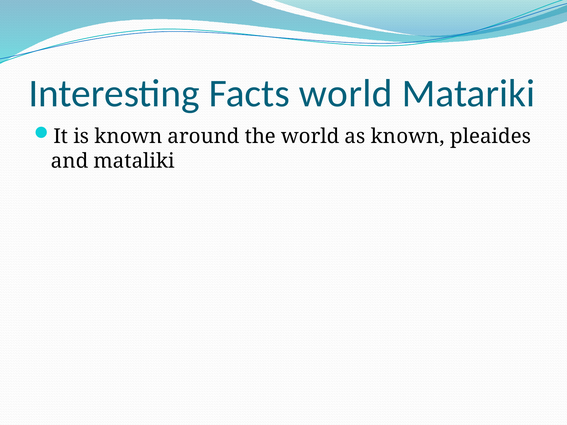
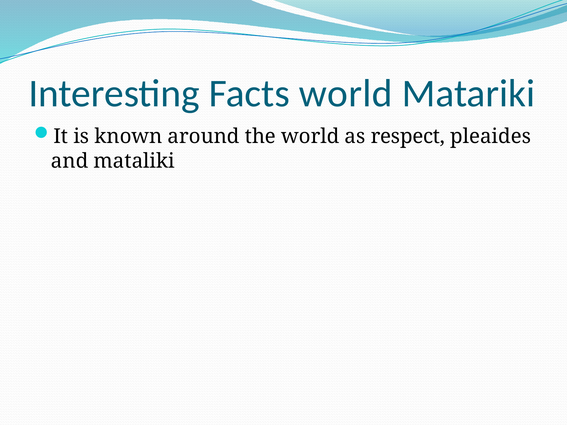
as known: known -> respect (408, 137)
